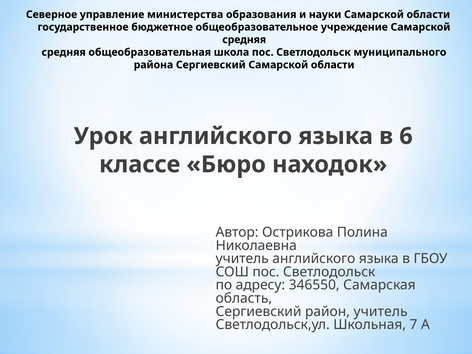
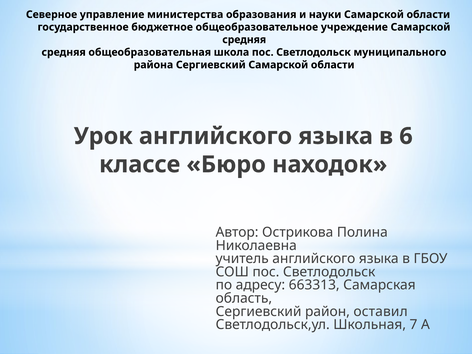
346550: 346550 -> 663313 (314, 285)
район учитель: учитель -> оставил (381, 312)
